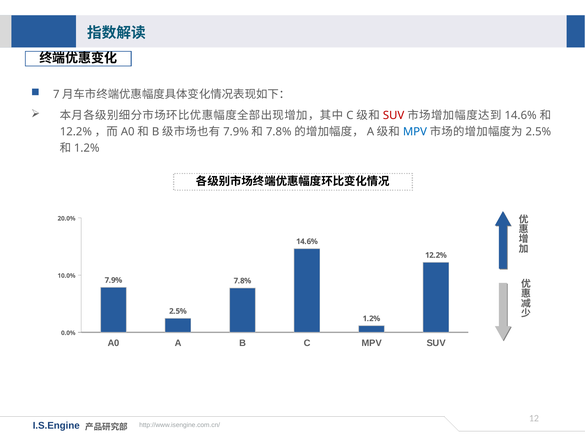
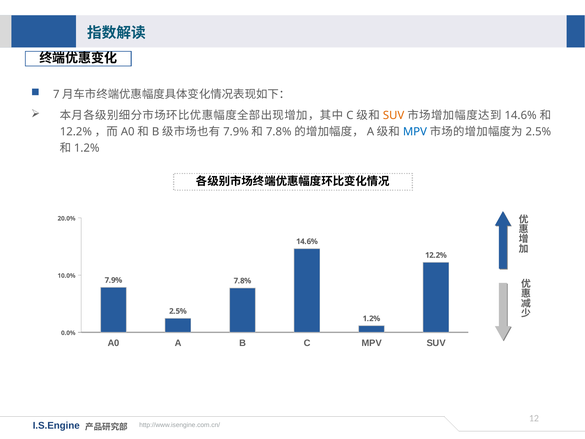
SUV colour: red -> orange (394, 115)
